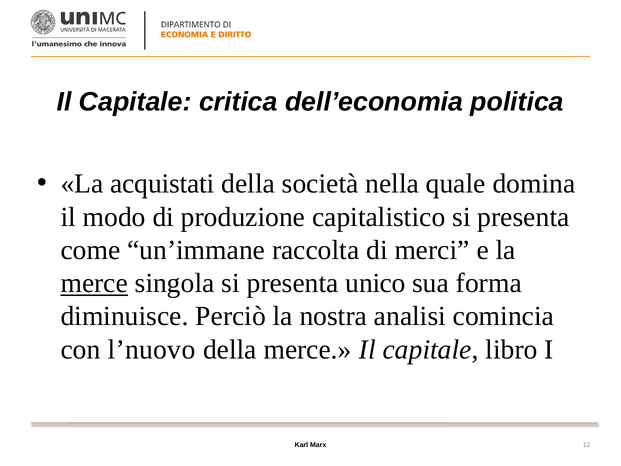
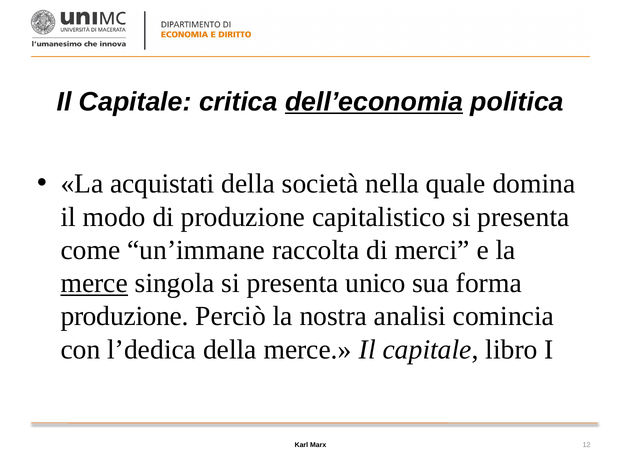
dell’economia underline: none -> present (374, 102)
diminuisce: diminuisce -> produzione (125, 316)
l’nuovo: l’nuovo -> l’dedica (152, 349)
